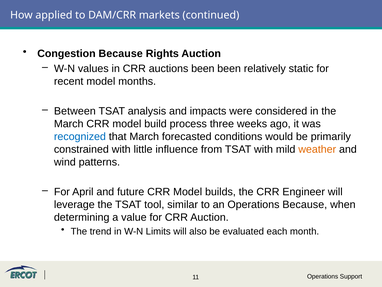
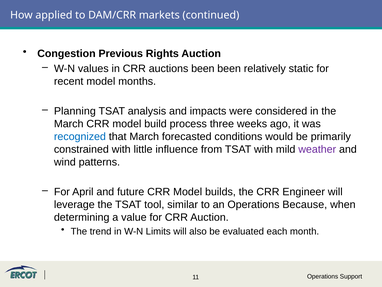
Congestion Because: Because -> Previous (121, 54)
Between: Between -> Planning (75, 111)
weather colour: orange -> purple (317, 149)
